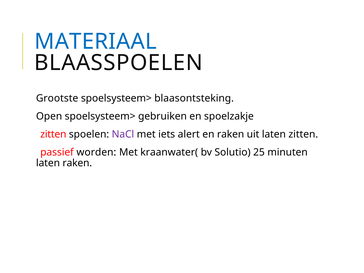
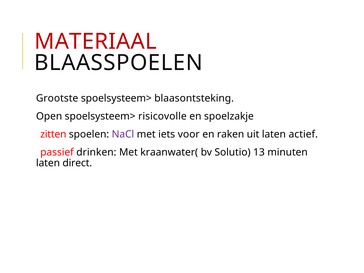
MATERIAAL colour: blue -> red (96, 42)
gebruiken: gebruiken -> risicovolle (162, 116)
alert: alert -> voor (189, 134)
laten zitten: zitten -> actief (303, 134)
worden: worden -> drinken (96, 152)
25: 25 -> 13 (259, 152)
laten raken: raken -> direct (77, 163)
